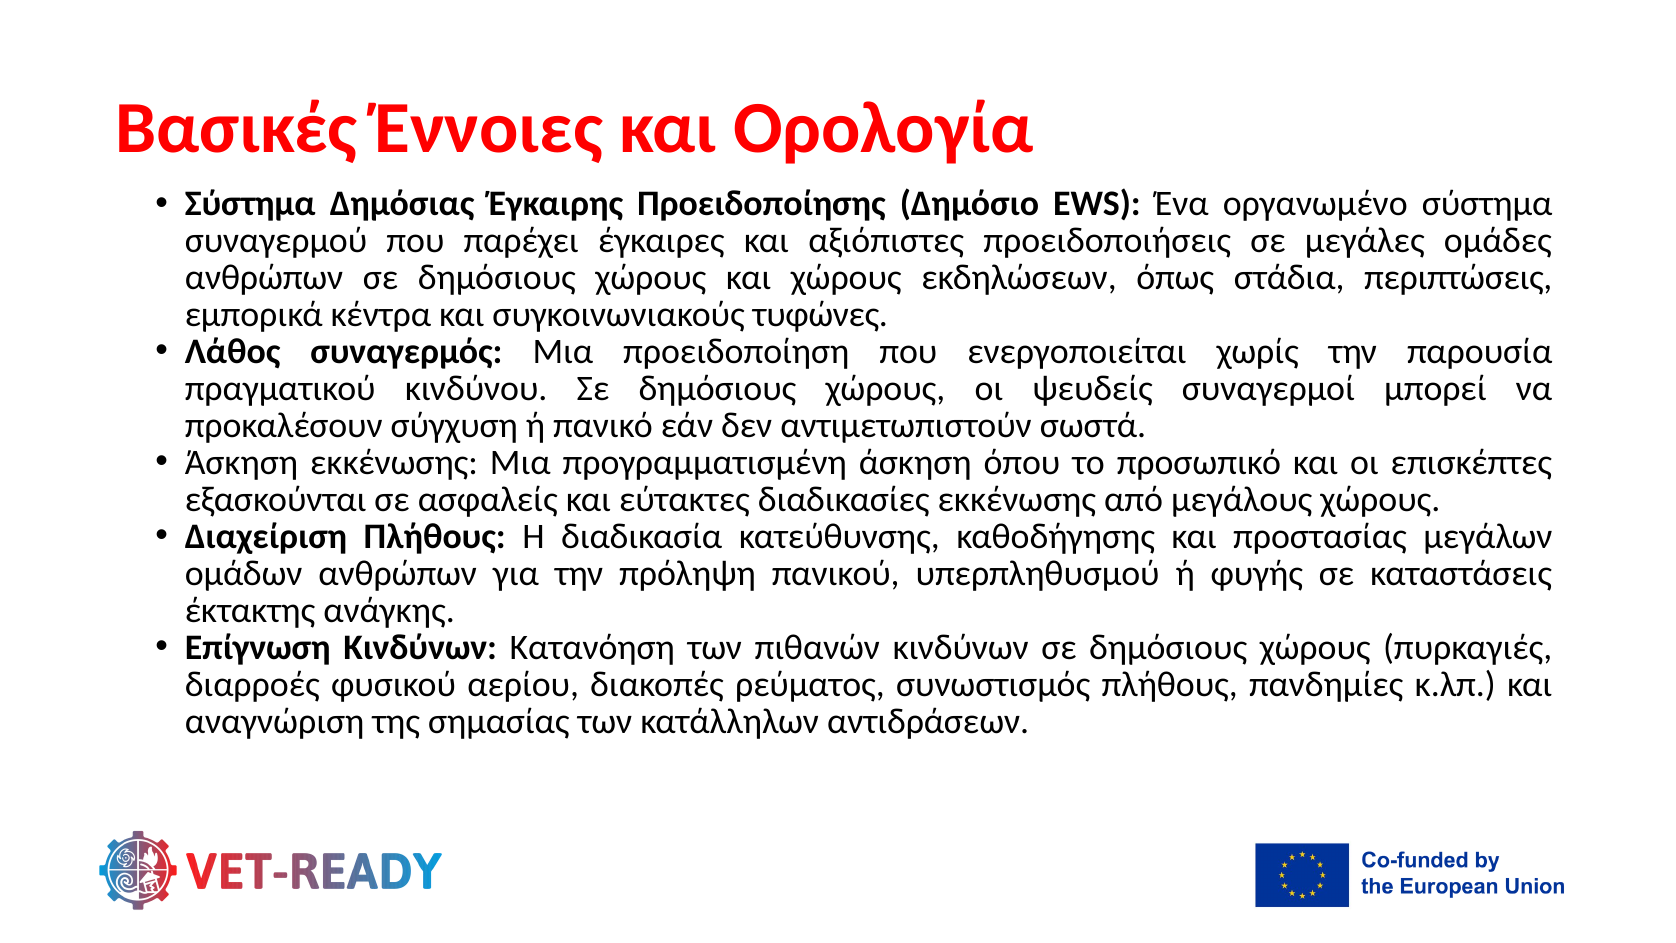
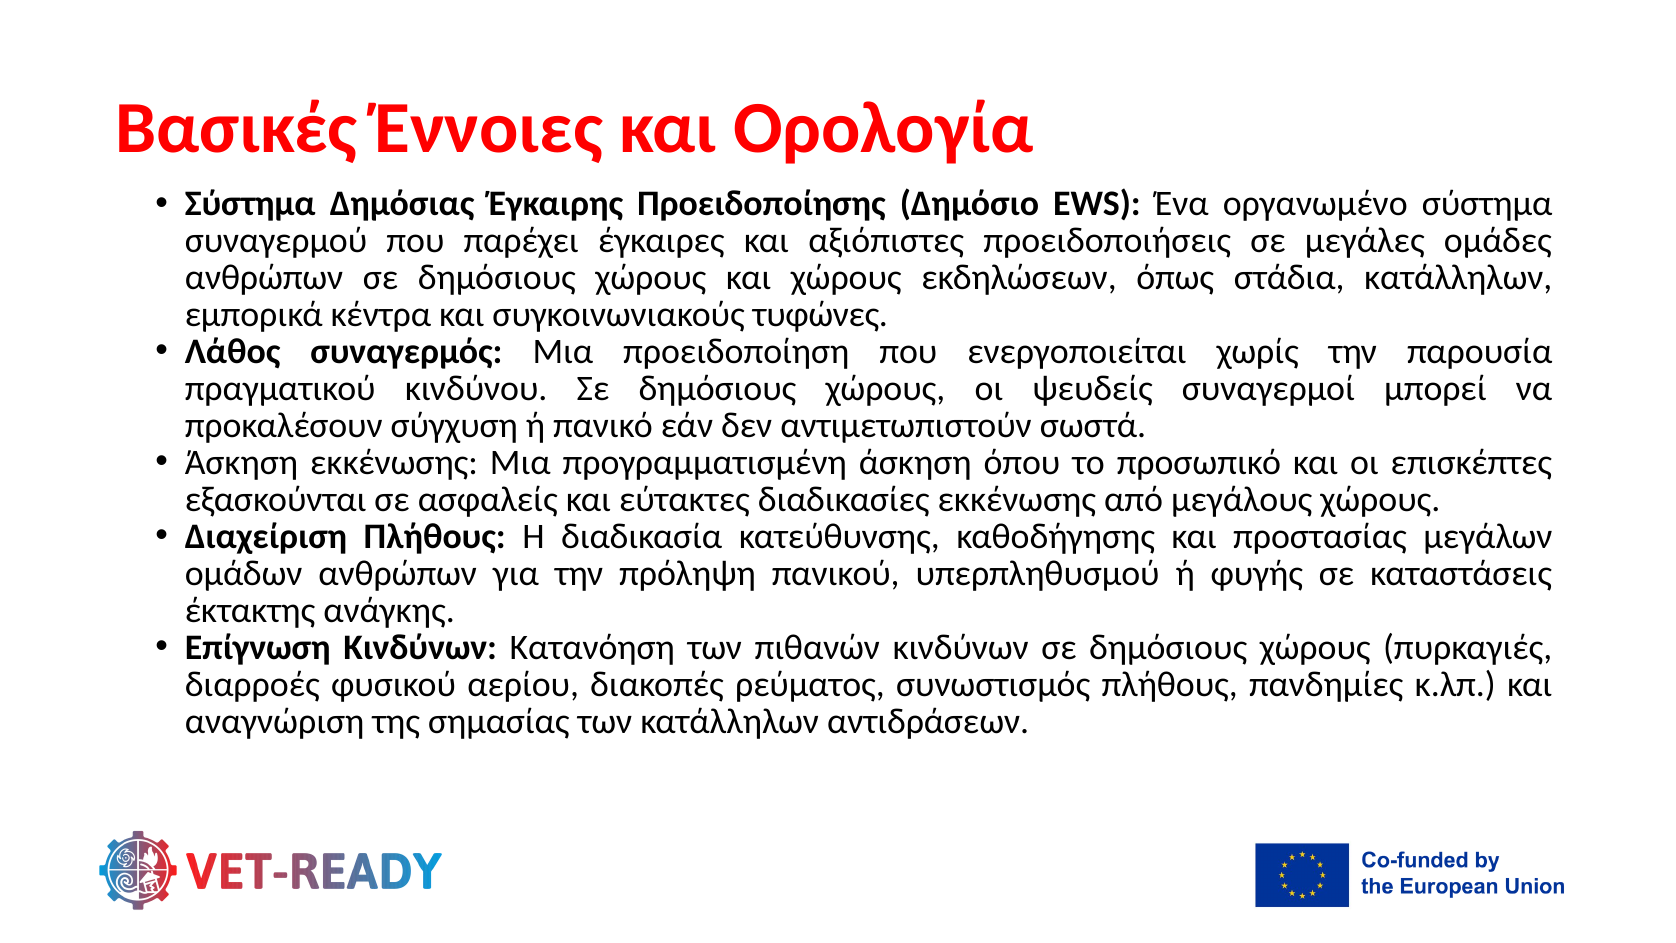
στάδια περιπτώσεις: περιπτώσεις -> κατάλληλων (1458, 278)
